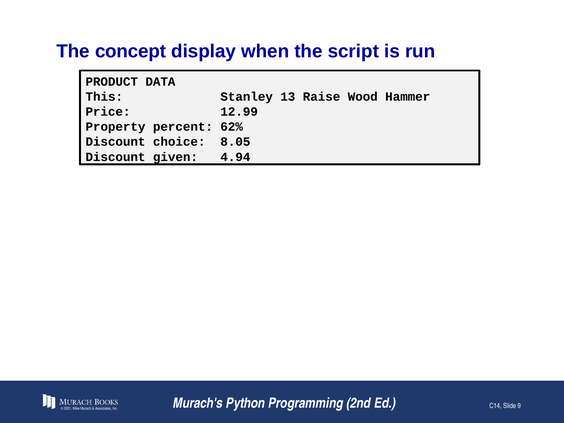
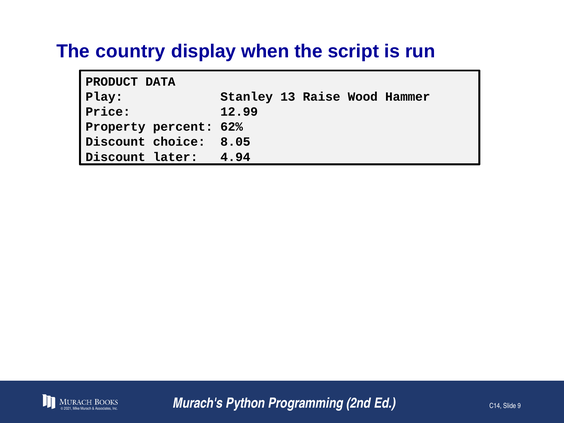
concept: concept -> country (130, 51)
This: This -> Play (104, 97)
given: given -> later (175, 157)
